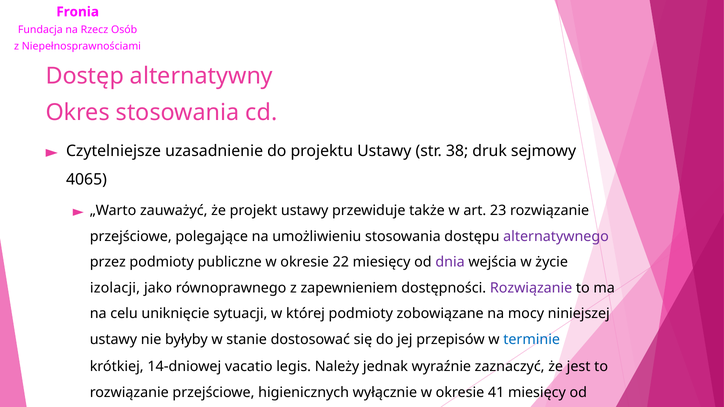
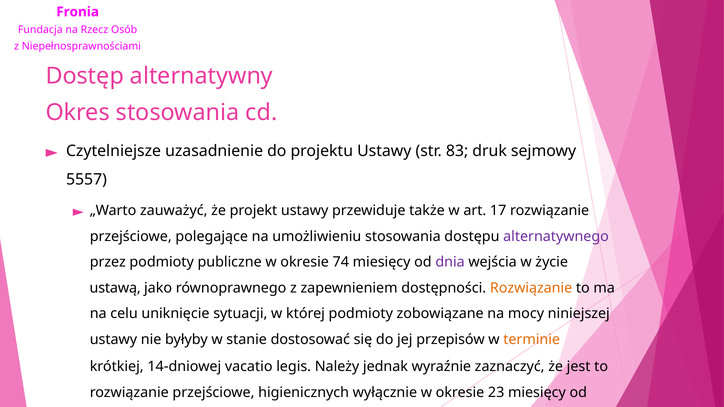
38: 38 -> 83 (457, 151)
4065: 4065 -> 5557 (86, 180)
23: 23 -> 17 (498, 211)
22: 22 -> 74 (341, 262)
izolacji: izolacji -> ustawą (115, 288)
Rozwiązanie colour: purple -> orange (531, 288)
terminie colour: blue -> orange (532, 340)
41: 41 -> 23 (496, 393)
